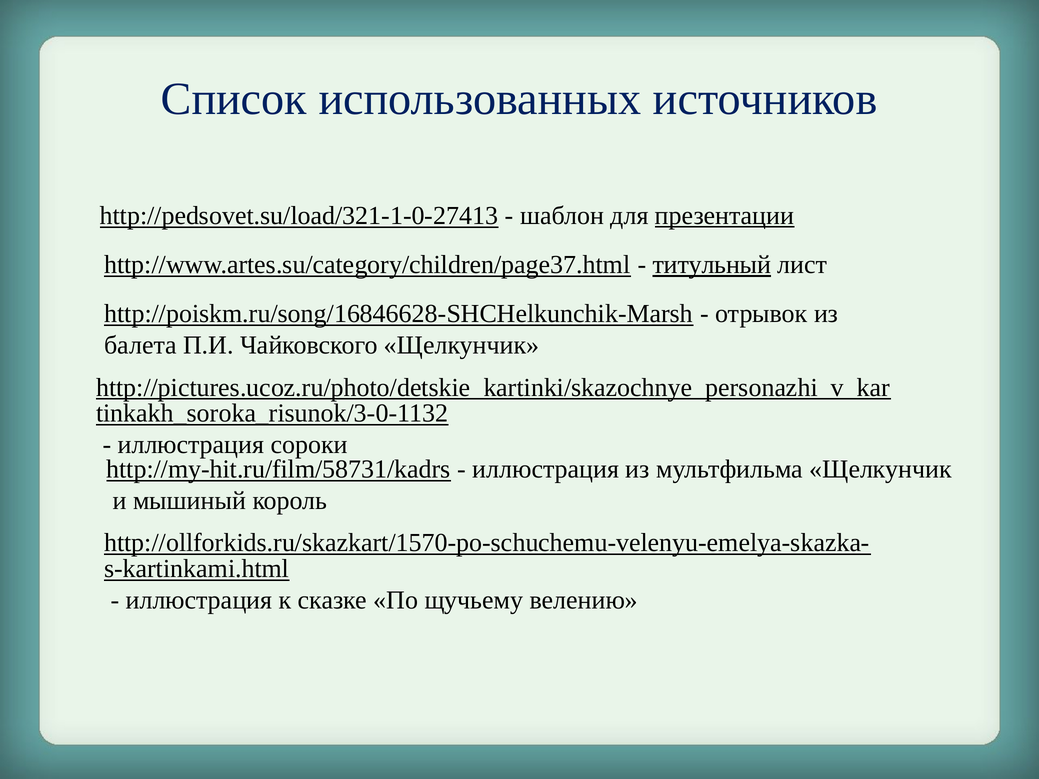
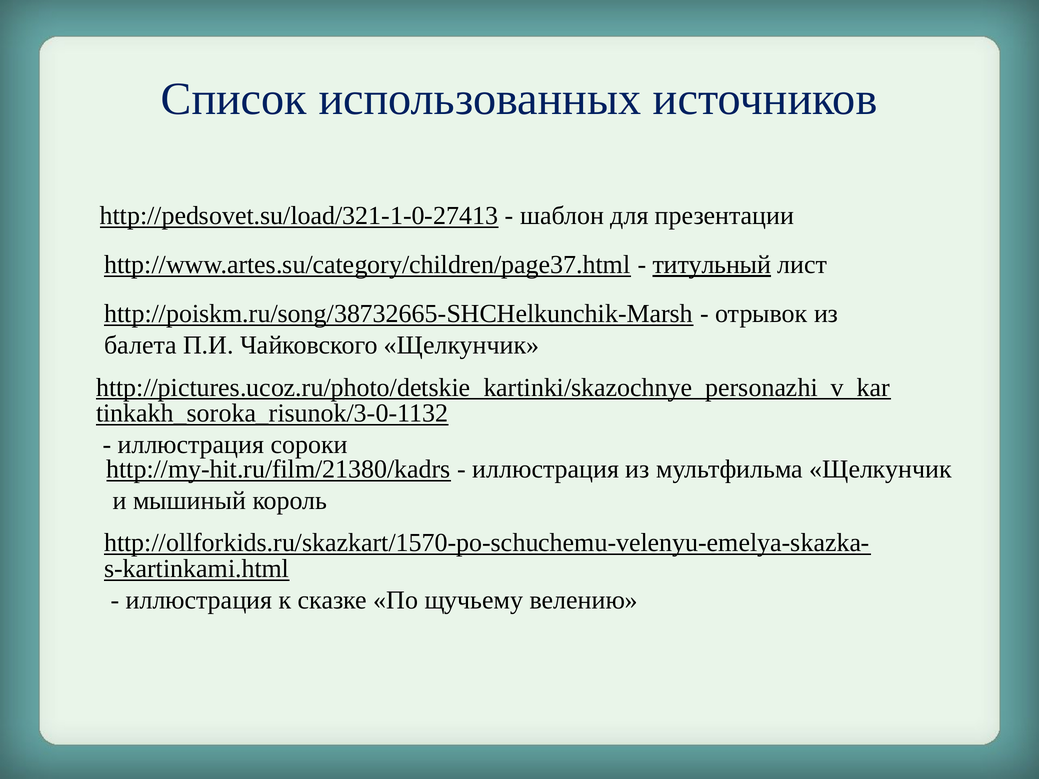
презентации underline: present -> none (725, 216)
http://poiskm.ru/song/16846628-SHCHelkunchik-Marsh: http://poiskm.ru/song/16846628-SHCHelkunchik-Marsh -> http://poiskm.ru/song/38732665-SHCHelkunchik-Marsh (399, 314)
http://my-hit.ru/film/58731/kadrs: http://my-hit.ru/film/58731/kadrs -> http://my-hit.ru/film/21380/kadrs (278, 469)
